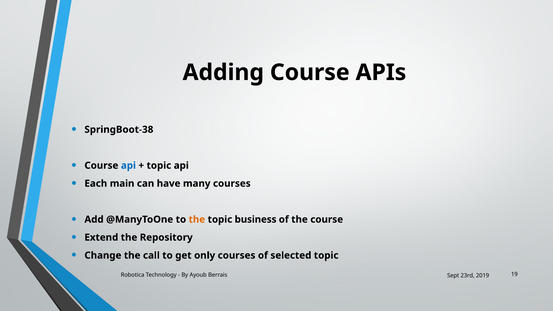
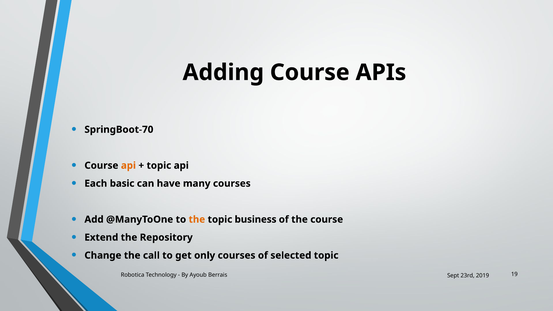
SpringBoot-38: SpringBoot-38 -> SpringBoot-70 (119, 130)
api colour: blue -> orange (128, 166)
main: main -> basic (122, 184)
